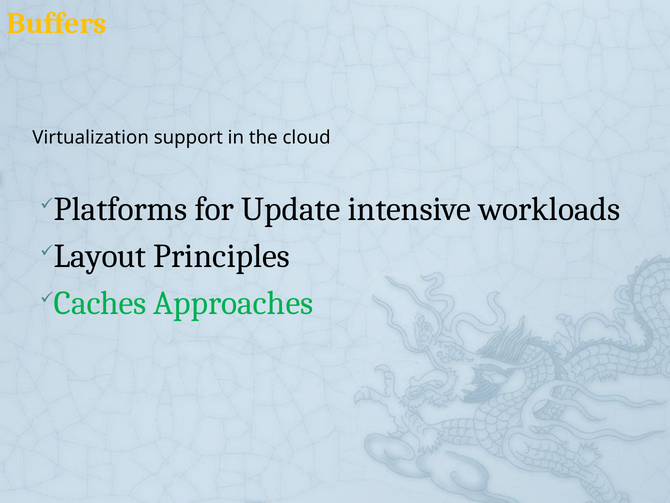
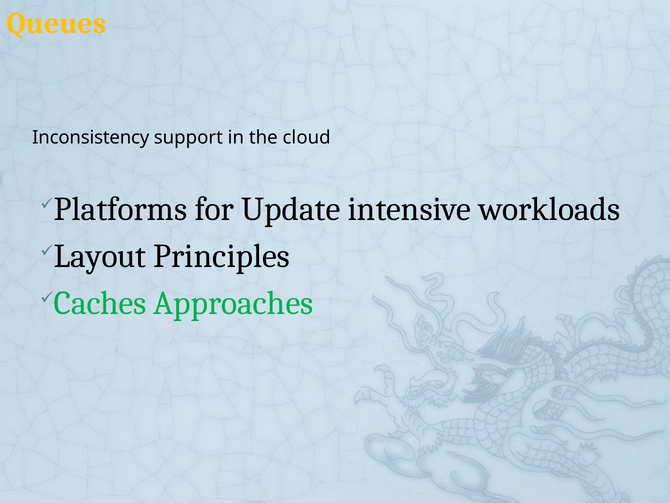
Buffers: Buffers -> Queues (57, 23)
Virtualization: Virtualization -> Inconsistency (91, 138)
